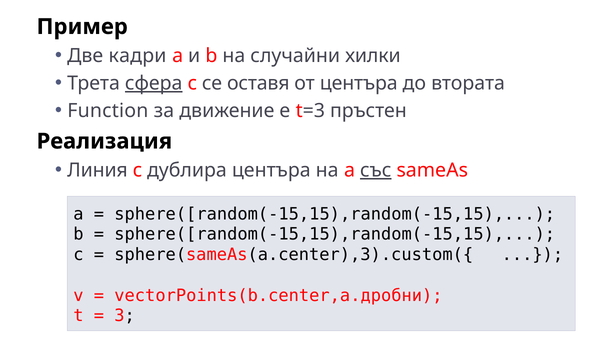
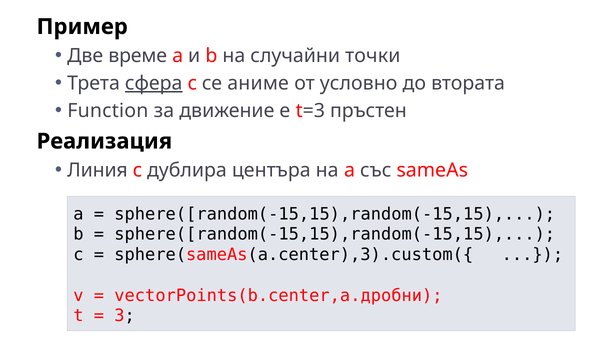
кадри: кадри -> време (138, 56)
хилки: хилки -> точки (373, 56)
оставя: оставя -> аниме (258, 83)
от центъра: центъра -> условно (359, 83)
със underline: present -> none (376, 170)
